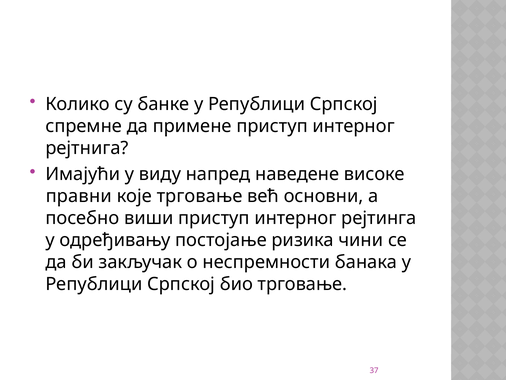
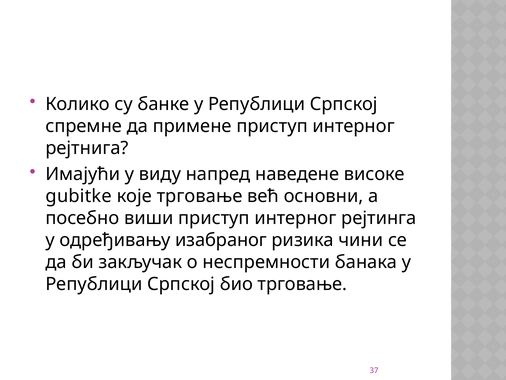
правни: правни -> gubitke (79, 196)
постојање: постојање -> изабраног (221, 240)
